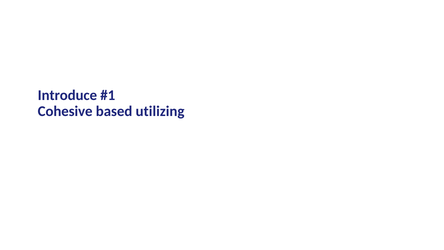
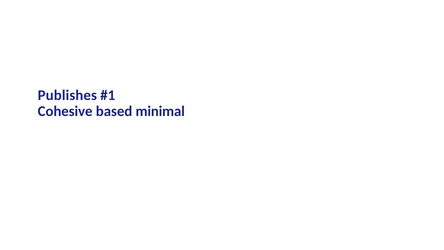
Introduce: Introduce -> Publishes (67, 95)
utilizing: utilizing -> minimal (160, 111)
